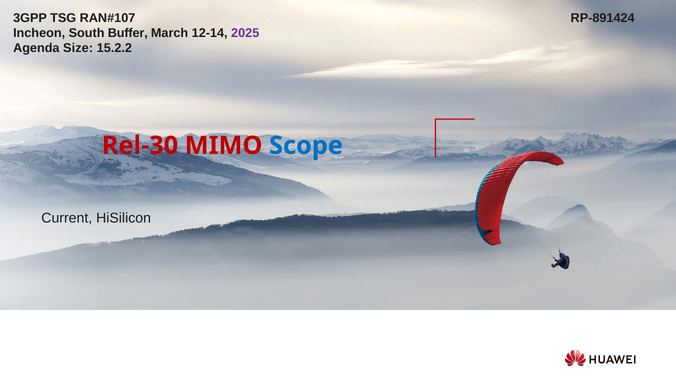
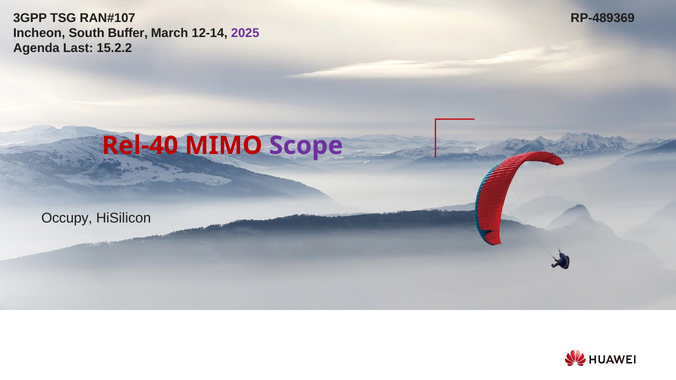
RP-891424: RP-891424 -> RP-489369 (603, 18)
Size: Size -> Last (78, 48)
Rel-30: Rel-30 -> Rel-40 (140, 146)
Scope colour: blue -> purple (306, 146)
Current: Current -> Occupy (67, 218)
